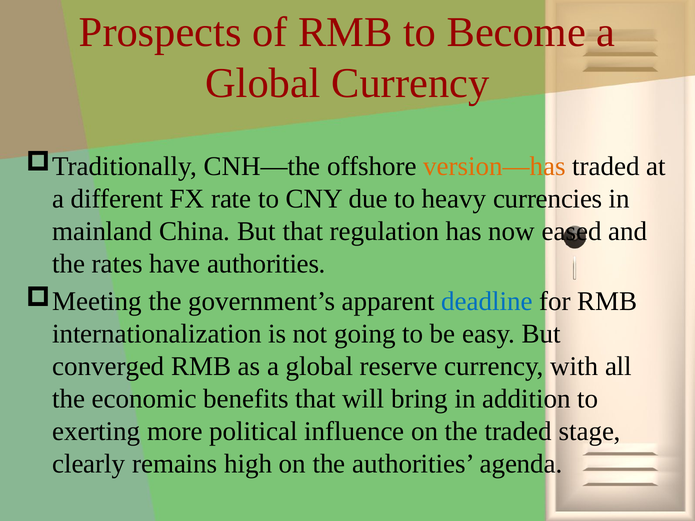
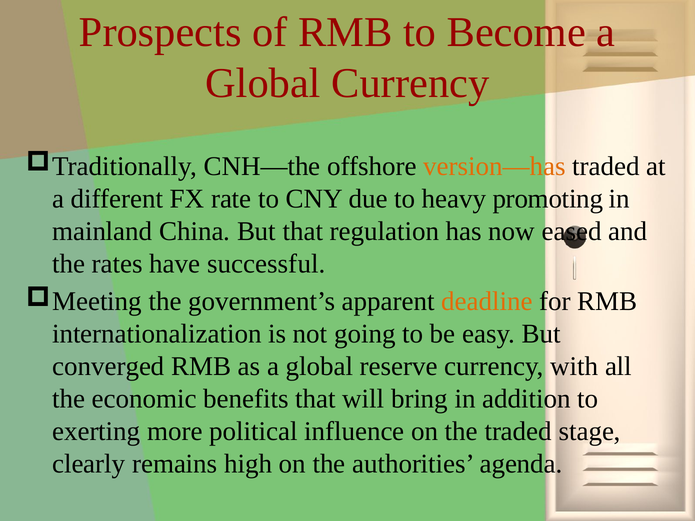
currencies: currencies -> promoting (548, 199)
have authorities: authorities -> successful (266, 264)
deadline colour: blue -> orange (487, 302)
